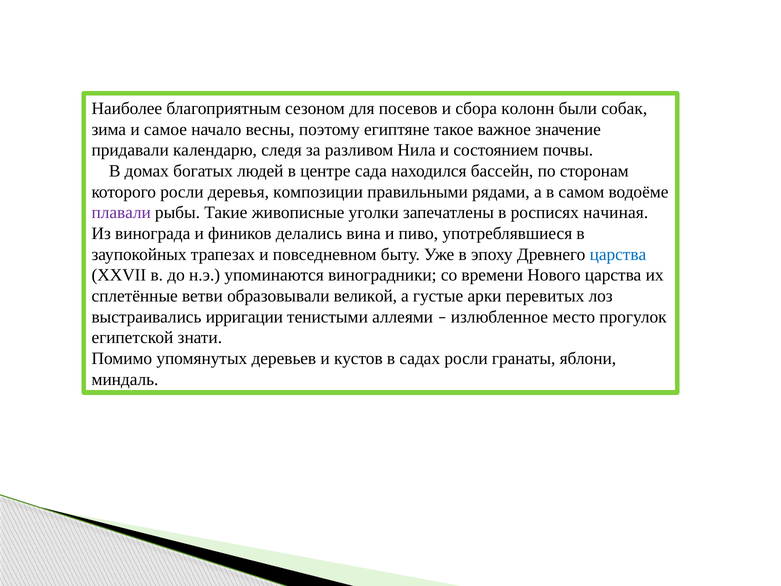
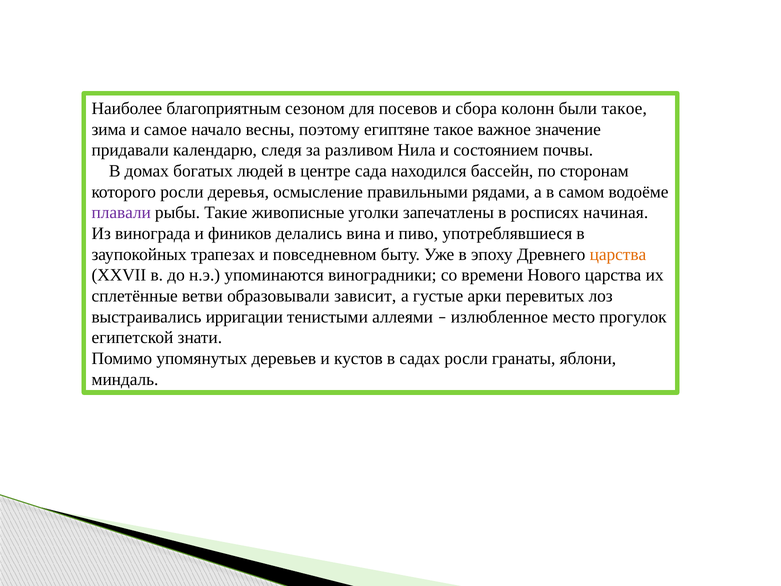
были собак: собак -> такое (624, 109)
композиции: композиции -> осмысление (318, 192)
царства colour: blue -> orange (618, 254)
великой: великой -> зависит (365, 296)
